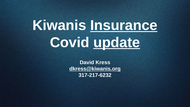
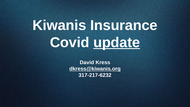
Insurance underline: present -> none (124, 25)
